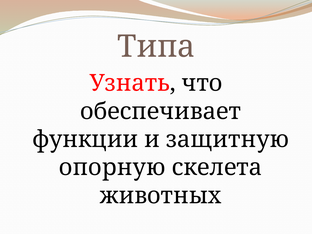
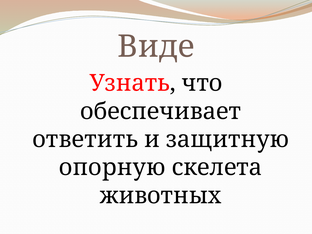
Типа: Типа -> Виде (156, 46)
функции: функции -> ответить (85, 139)
